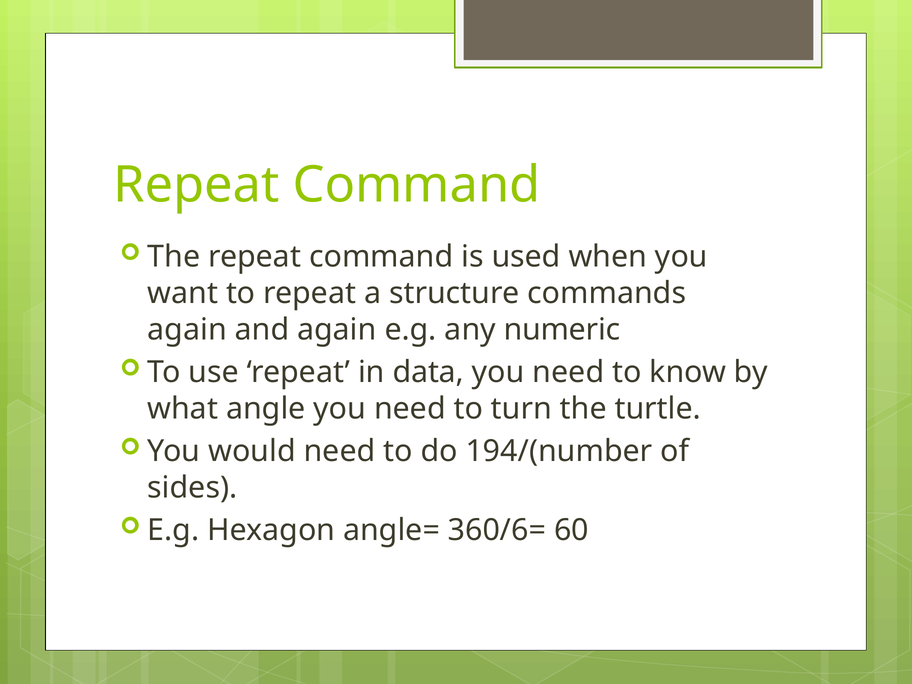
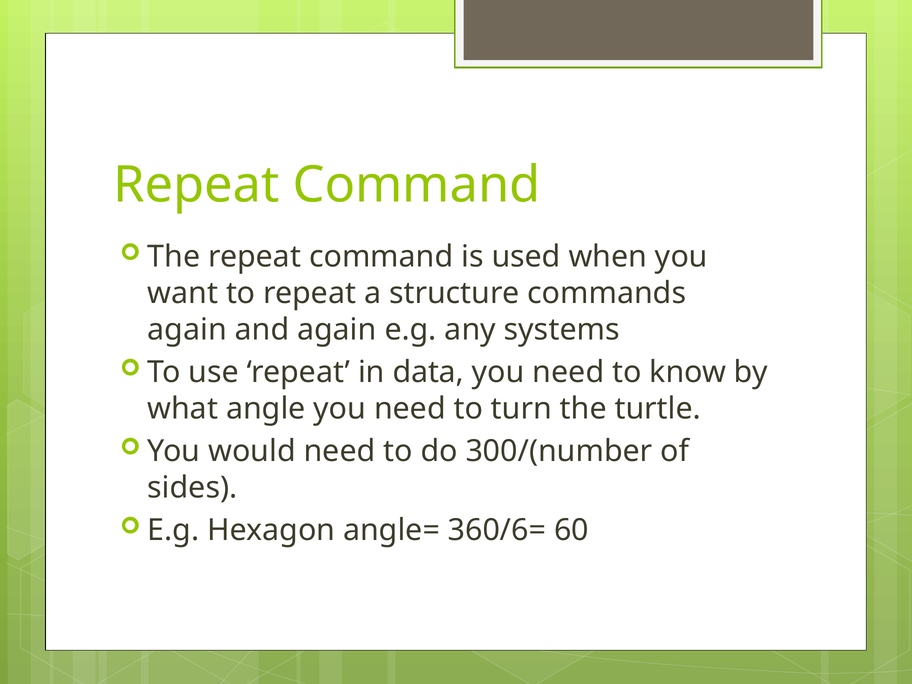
numeric: numeric -> systems (562, 330)
194/(number: 194/(number -> 300/(number (559, 451)
